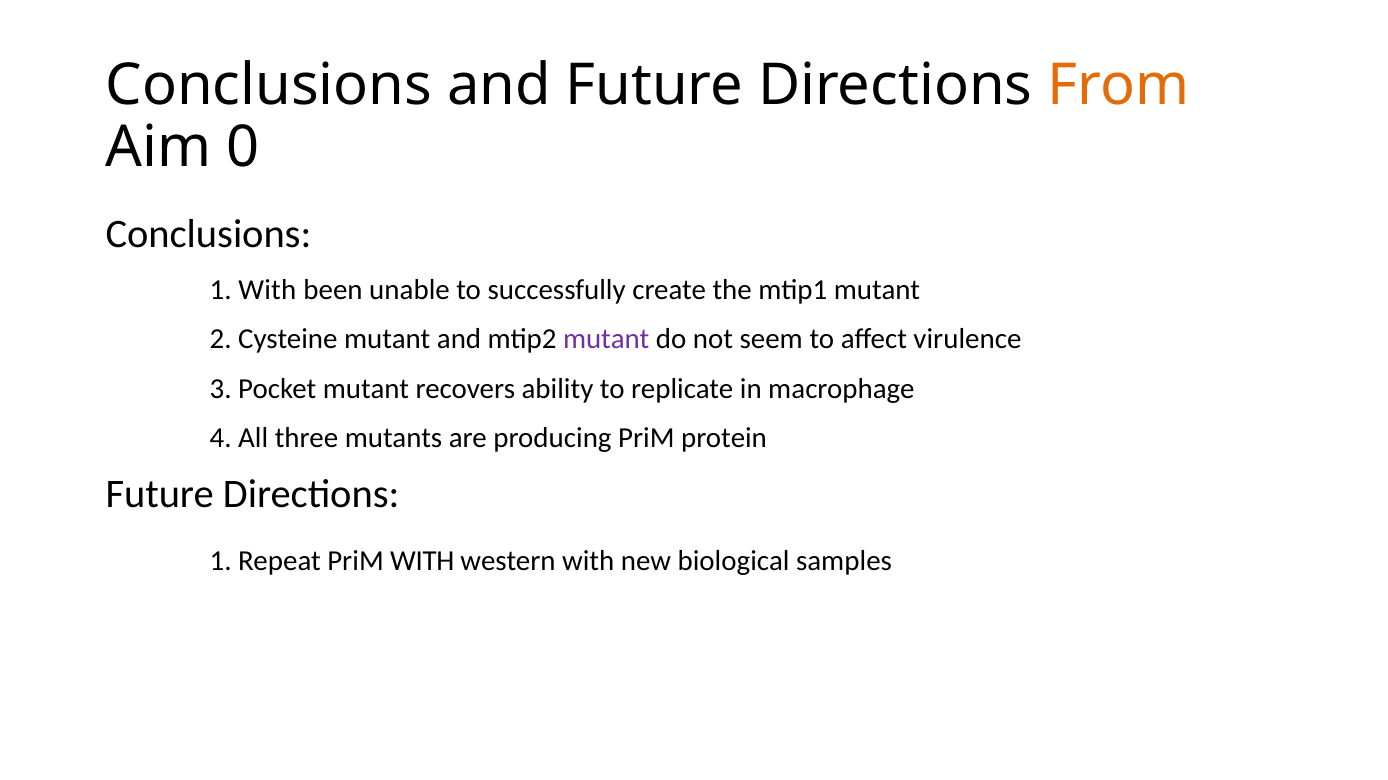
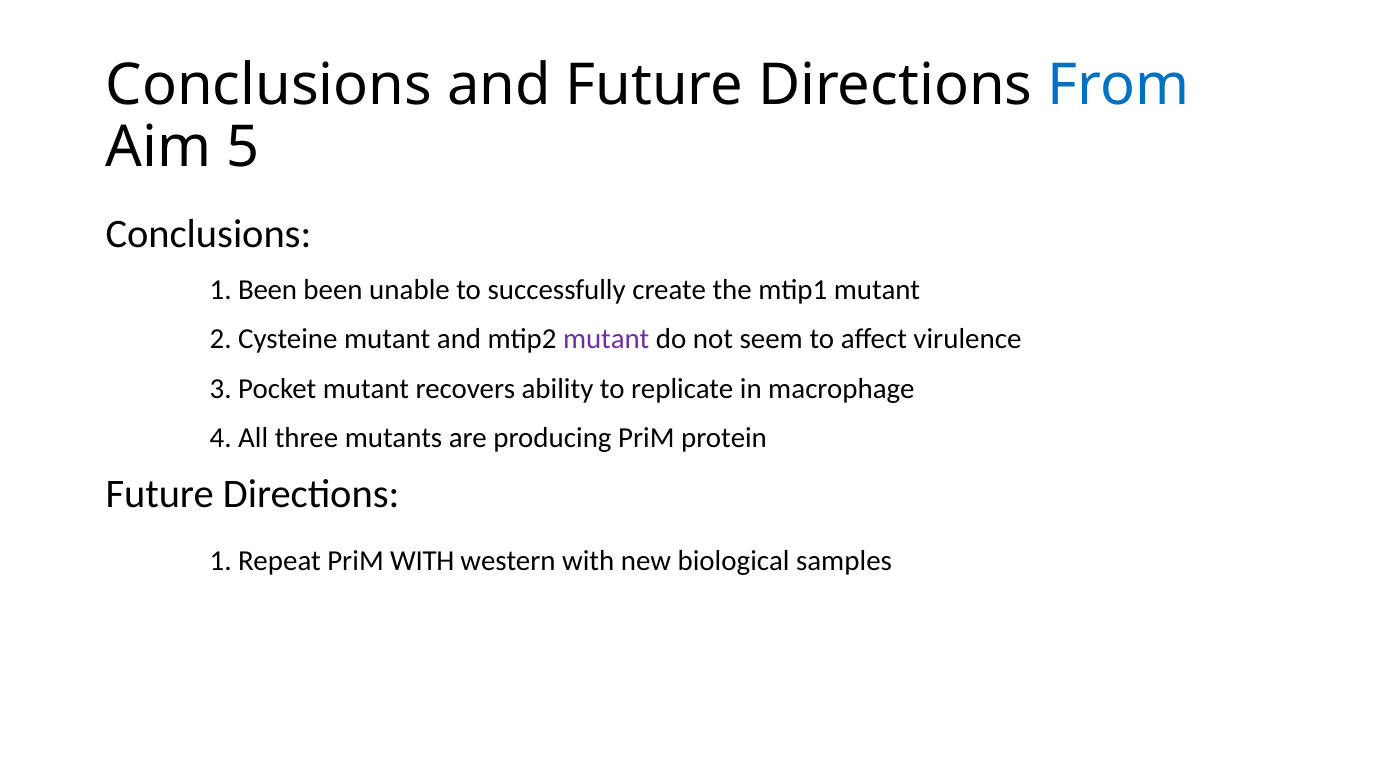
From colour: orange -> blue (1118, 85)
0: 0 -> 5 (243, 148)
1 With: With -> Been (268, 291)
